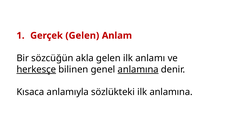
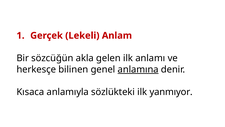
Gerçek Gelen: Gelen -> Lekeli (82, 35)
herkesçe underline: present -> none (36, 69)
ilk anlamına: anlamına -> yanmıyor (171, 92)
